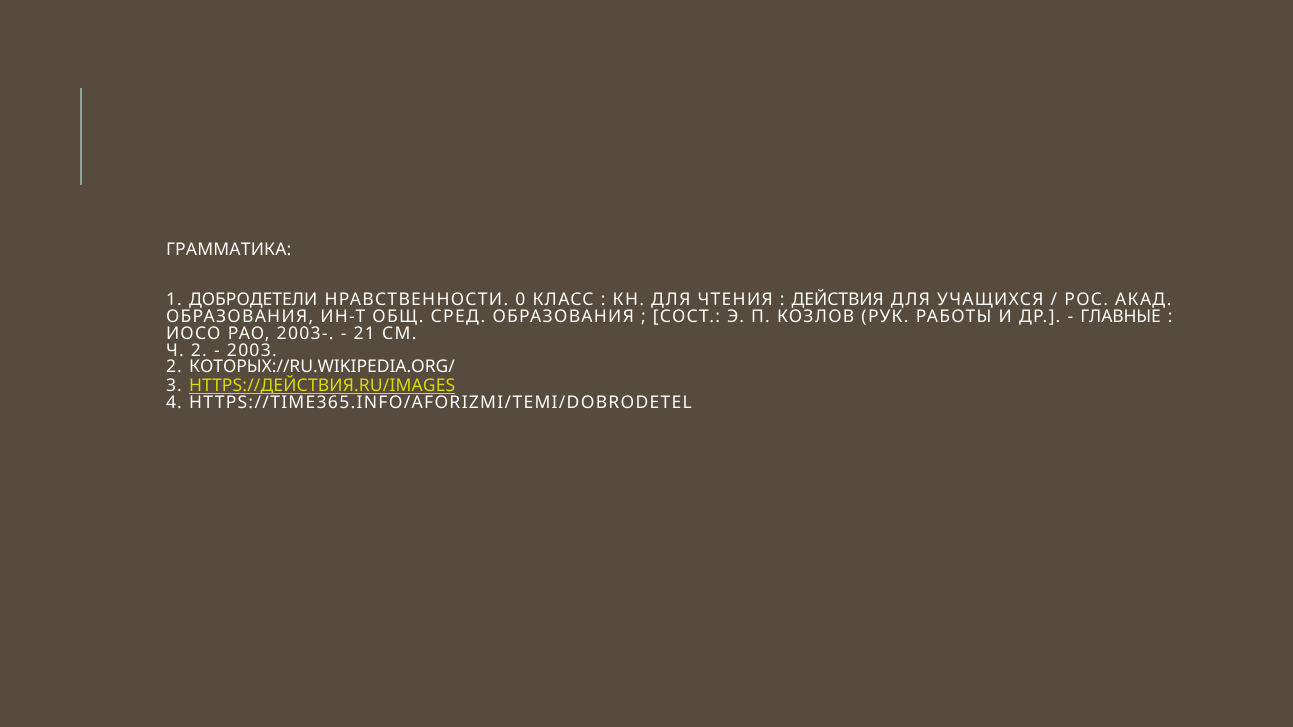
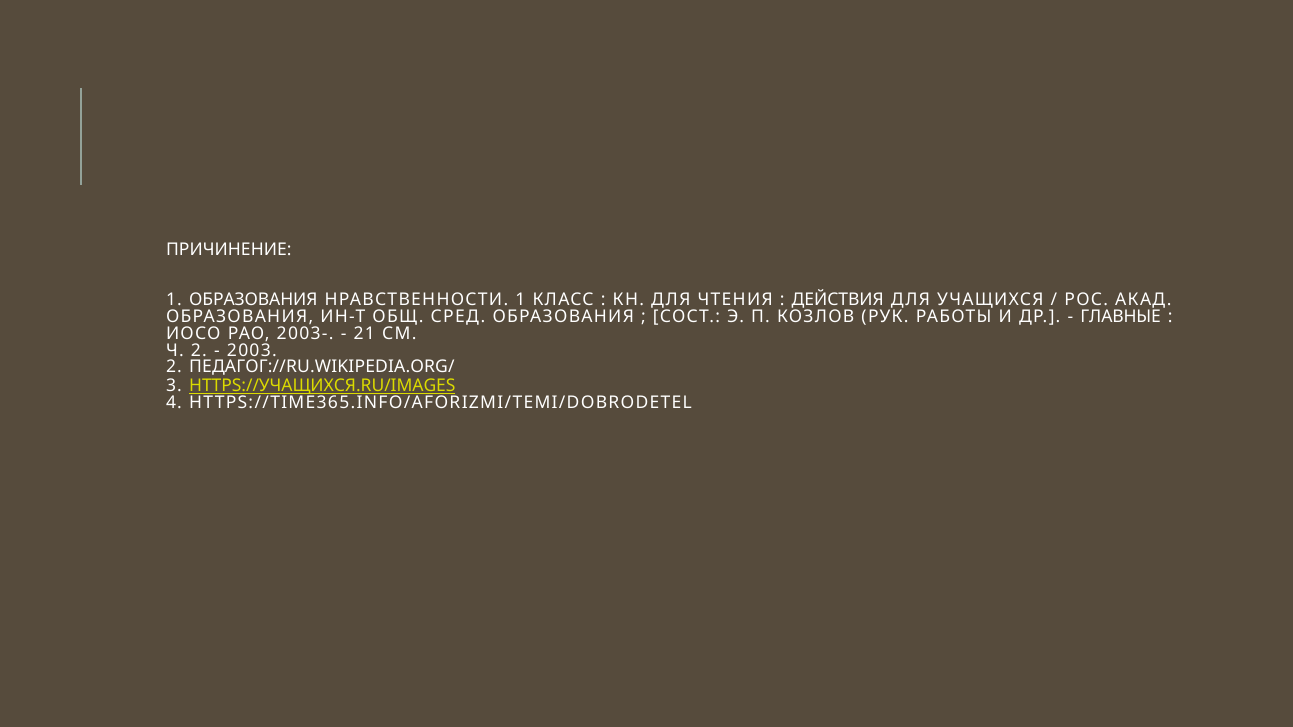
ГРАММАТИКА: ГРАММАТИКА -> ПРИЧИНЕНИЕ (229, 249)
1 ДОБРОДЕТЕЛИ: ДОБРОДЕТЕЛИ -> ОБРАЗОВАНИЯ (253, 300)
НРАВСТВЕННОСТИ 0: 0 -> 1 (520, 300)
КОТОРЫХ://RU.WIKIPEDIA.ORG/: КОТОРЫХ://RU.WIKIPEDIA.ORG/ -> ПЕДАГОГ://RU.WIKIPEDIA.ORG/ (322, 367)
HTTPS://ДЕЙСТВИЯ.RU/IMAGES: HTTPS://ДЕЙСТВИЯ.RU/IMAGES -> HTTPS://УЧАЩИХСЯ.RU/IMAGES (322, 386)
